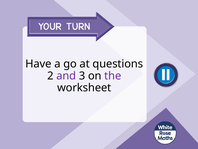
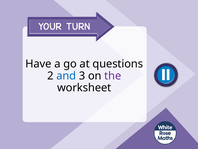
and colour: purple -> blue (66, 76)
